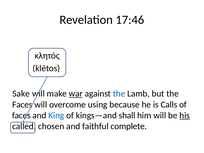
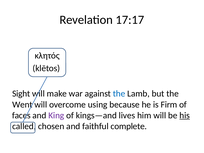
17:46: 17:46 -> 17:17 (130, 20)
Sake: Sake -> Sight (21, 94)
war underline: present -> none (76, 94)
Faces: Faces -> Went (22, 105)
Calls: Calls -> Firm (169, 105)
King colour: blue -> purple (56, 115)
shall: shall -> lives (127, 115)
